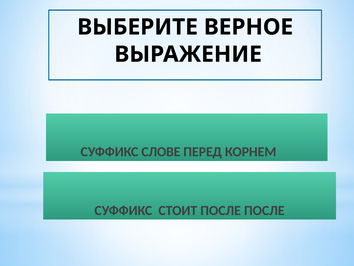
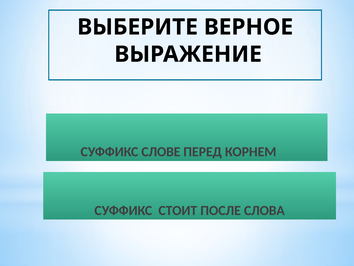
ПОСЛЕ ПОСЛЕ: ПОСЛЕ -> СЛОВА (264, 210)
